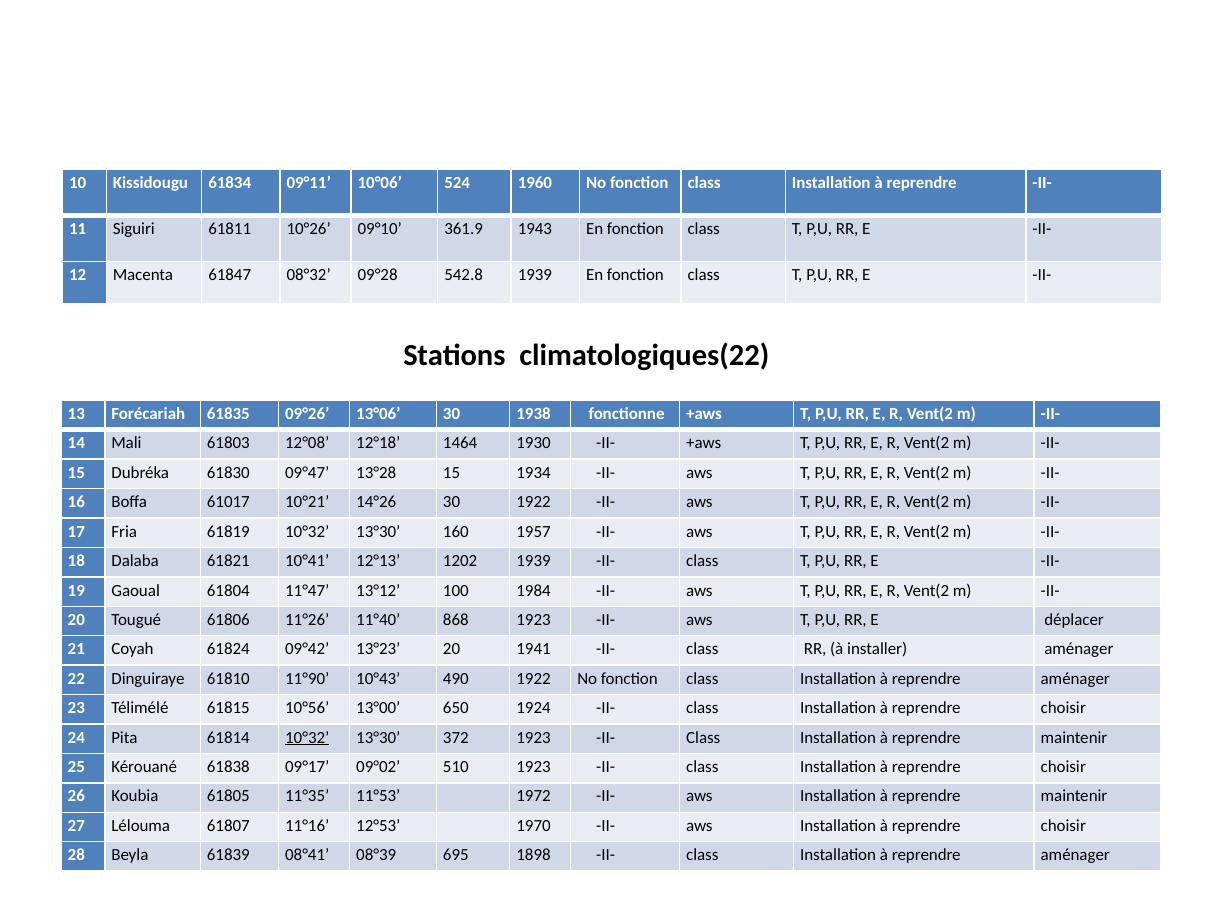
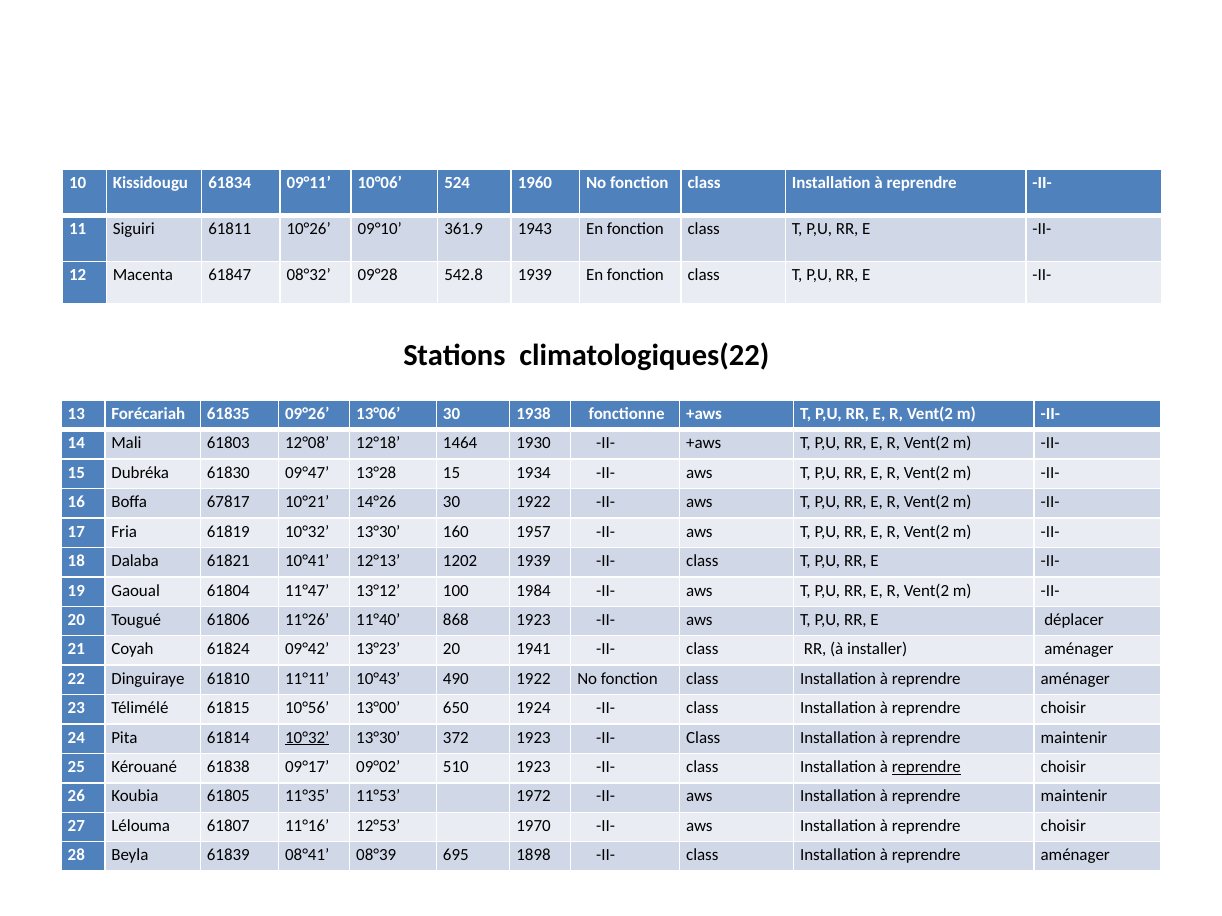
61017: 61017 -> 67817 (228, 502)
11°90: 11°90 -> 11°11 (307, 679)
reprendre underline: none -> present (926, 767)
